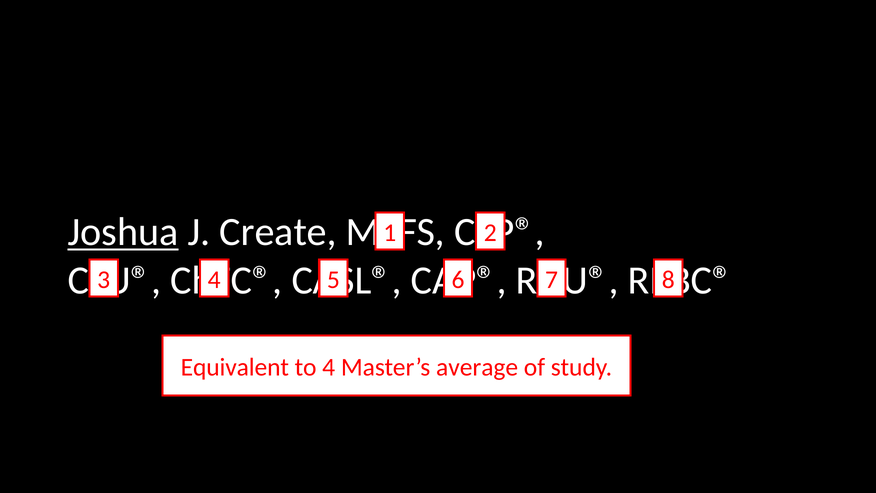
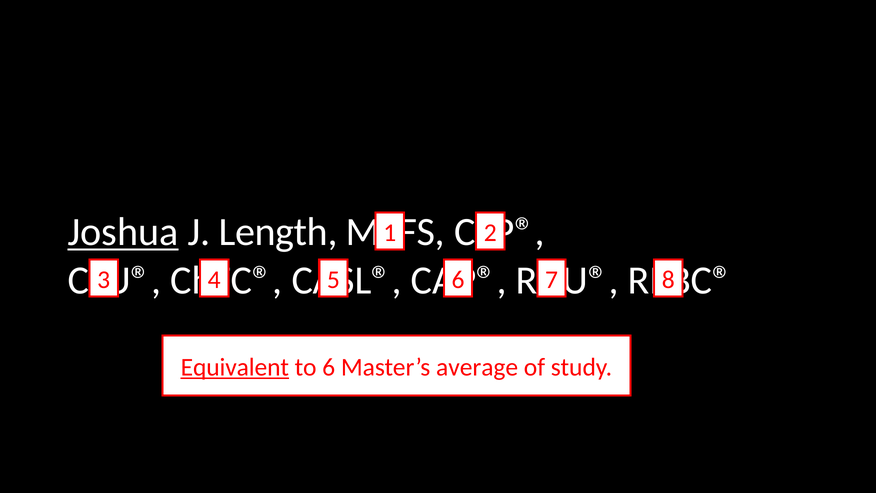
Create: Create -> Length (278, 232)
Equivalent underline: none -> present (235, 367)
to 4: 4 -> 6 (329, 367)
